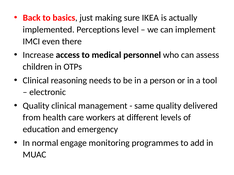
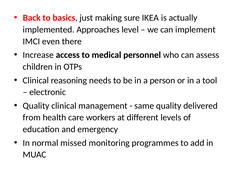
Perceptions: Perceptions -> Approaches (98, 30)
engage: engage -> missed (74, 143)
